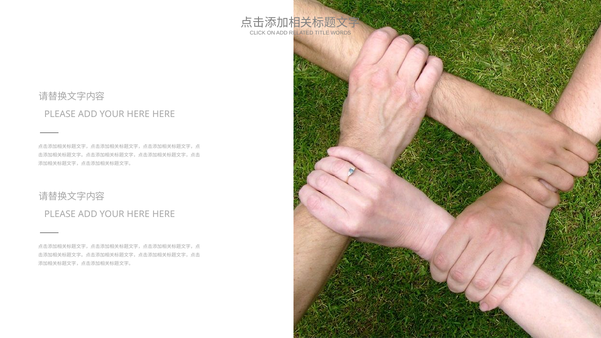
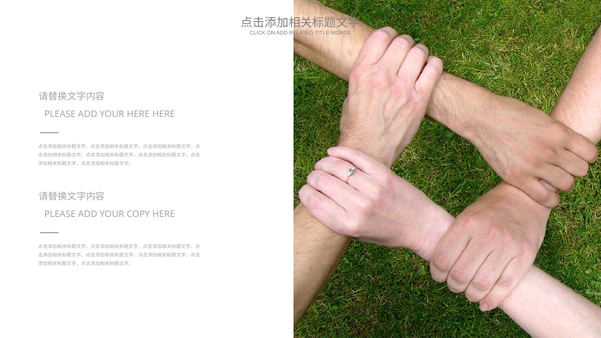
HERE: HERE -> COPY (138, 214)
